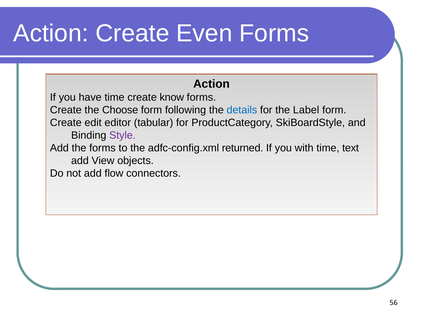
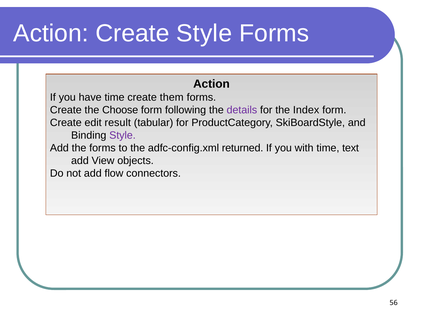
Create Even: Even -> Style (204, 33)
know: know -> them (172, 97)
details colour: blue -> purple (242, 110)
Label: Label -> Index (306, 110)
editor: editor -> result (118, 123)
